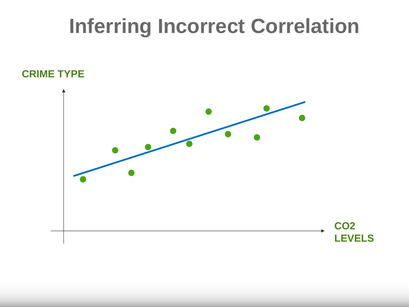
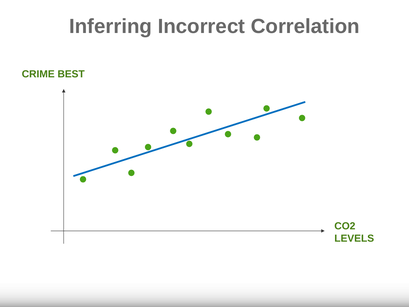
TYPE: TYPE -> BEST (71, 74)
